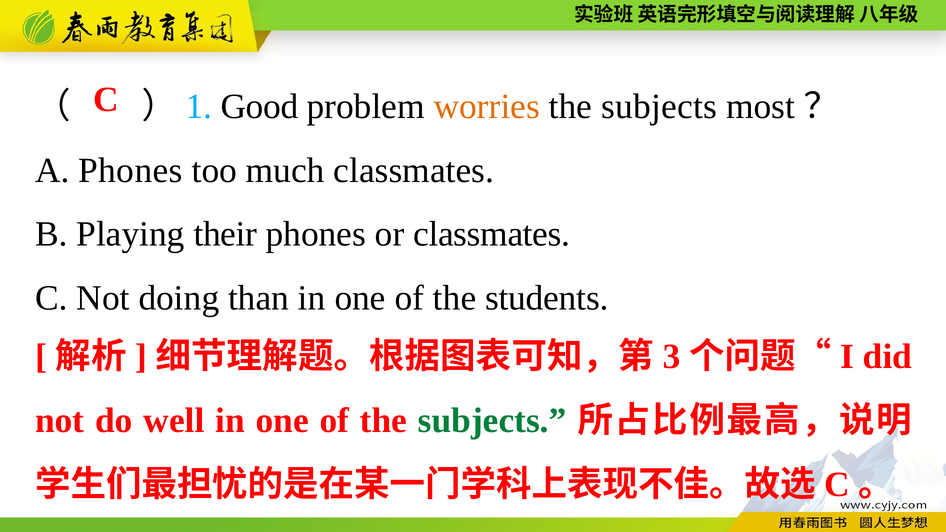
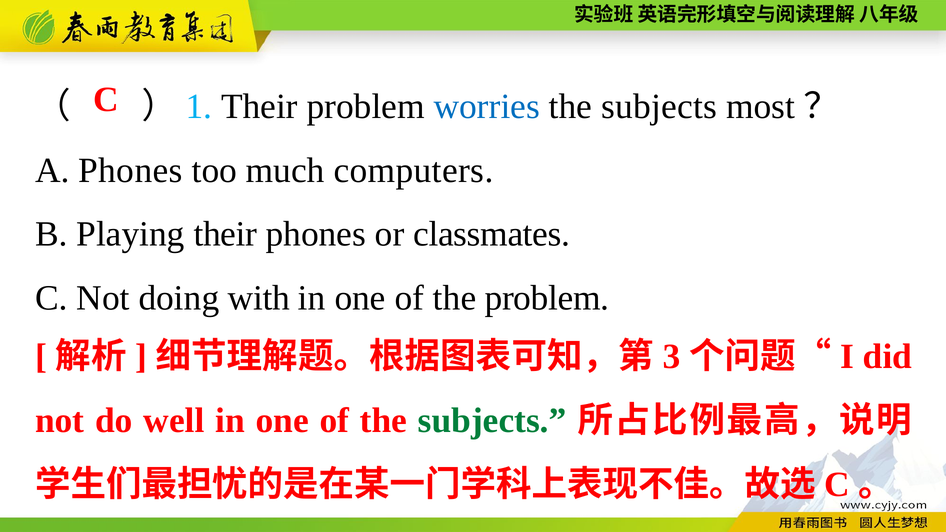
Good: Good -> Their (259, 107)
worries colour: orange -> blue (487, 107)
much classmates: classmates -> computers (414, 170)
than: than -> with (259, 298)
the students: students -> problem (547, 298)
